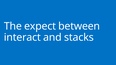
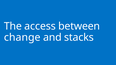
expect: expect -> access (40, 26)
interact: interact -> change (22, 38)
